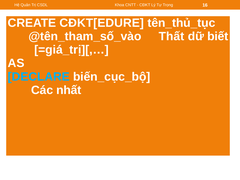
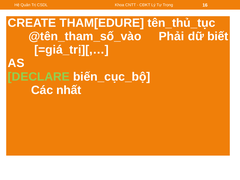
CĐKT[EDURE: CĐKT[EDURE -> THAM[EDURE (102, 23)
Thất: Thất -> Phải (171, 36)
DECLARE colour: light blue -> light green (39, 77)
